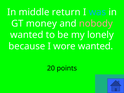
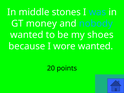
return: return -> stones (66, 12)
nobody colour: pink -> light blue (96, 23)
lonely: lonely -> shoes (100, 35)
